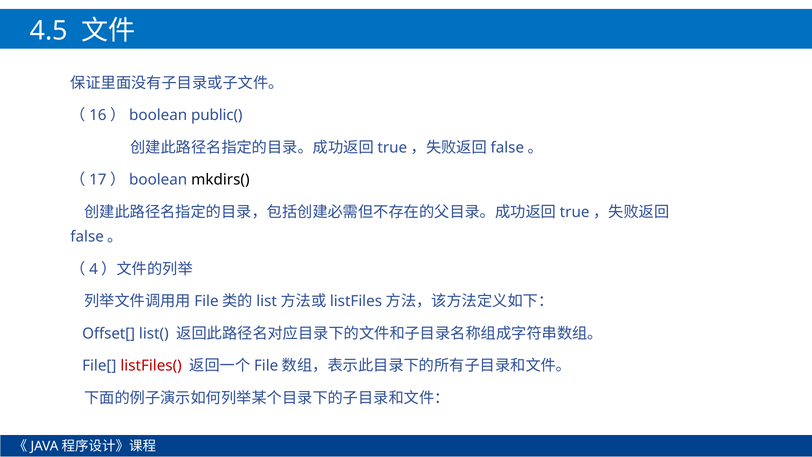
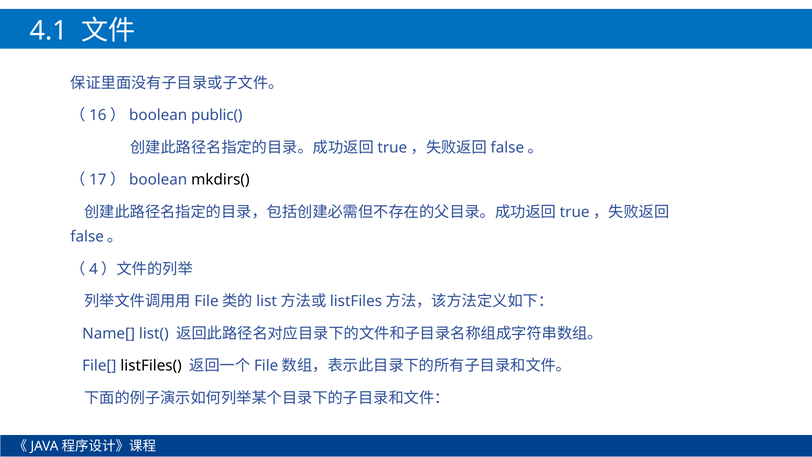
4.5: 4.5 -> 4.1 (49, 31)
Offset[: Offset[ -> Name[ (109, 333)
listFiles( colour: red -> black (151, 366)
